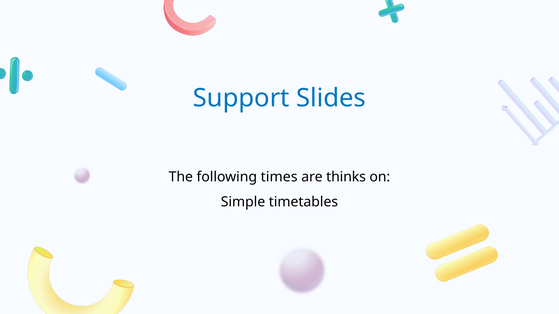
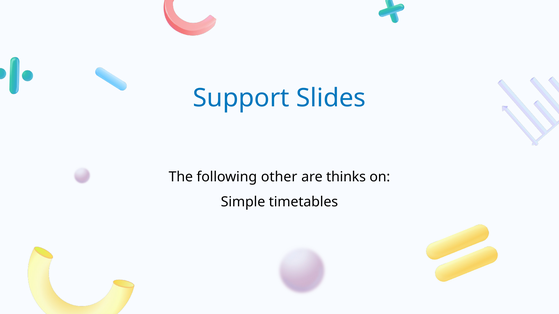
times: times -> other (279, 177)
